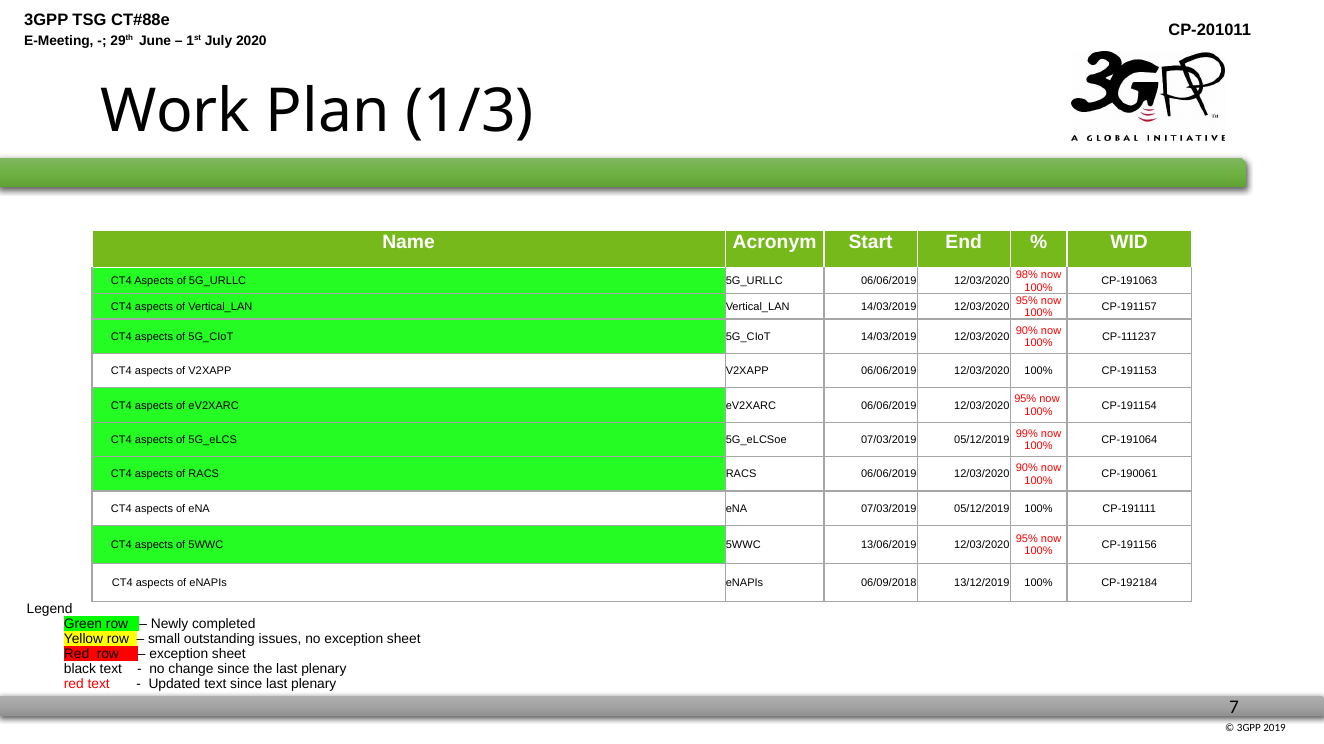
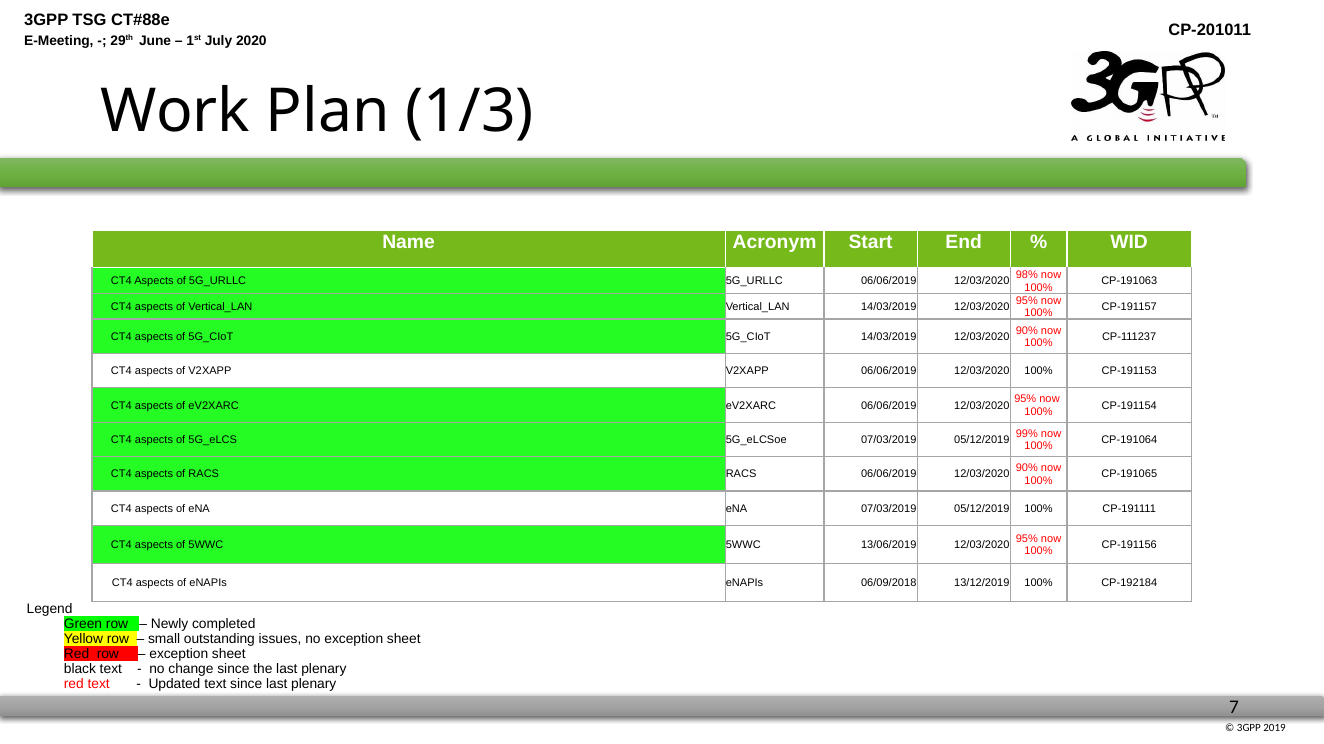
CP-190061: CP-190061 -> CP-191065 (1129, 475)
